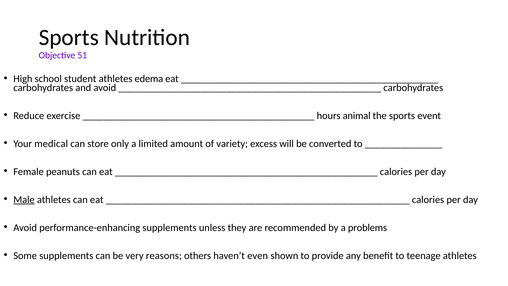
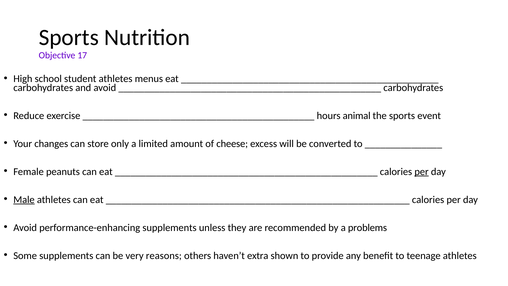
51: 51 -> 17 (82, 55)
edema: edema -> menus (149, 79)
medical: medical -> changes (51, 144)
variety: variety -> cheese (232, 144)
per underline: none -> present (422, 171)
even: even -> extra (258, 255)
